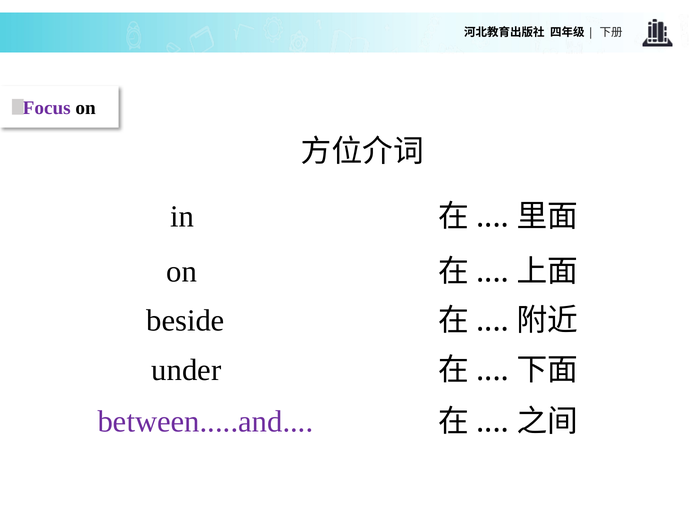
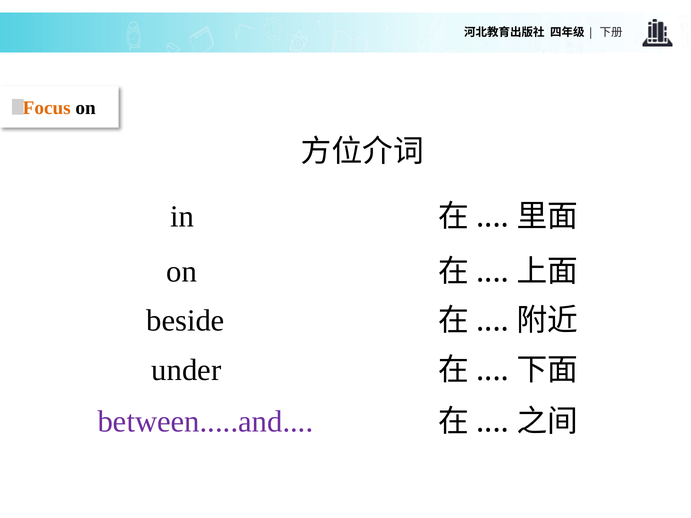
Focus colour: purple -> orange (47, 108)
